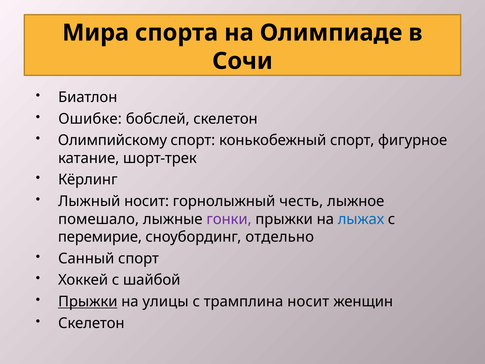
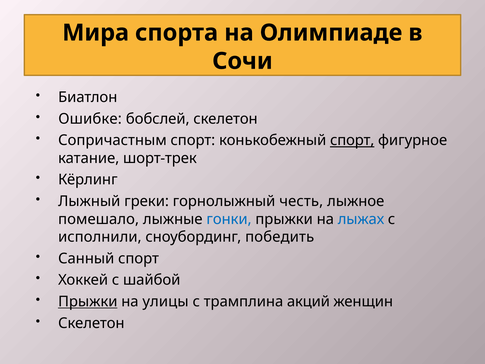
Олимпийскому: Олимпийскому -> Сопричастным (112, 140)
спорт underline: none -> present (352, 140)
Лыжный носит: носит -> греки (147, 201)
гонки colour: purple -> blue (229, 219)
перемирие: перемирие -> исполнили (100, 237)
отдельно: отдельно -> победить (280, 237)
трамплина носит: носит -> акций (308, 301)
